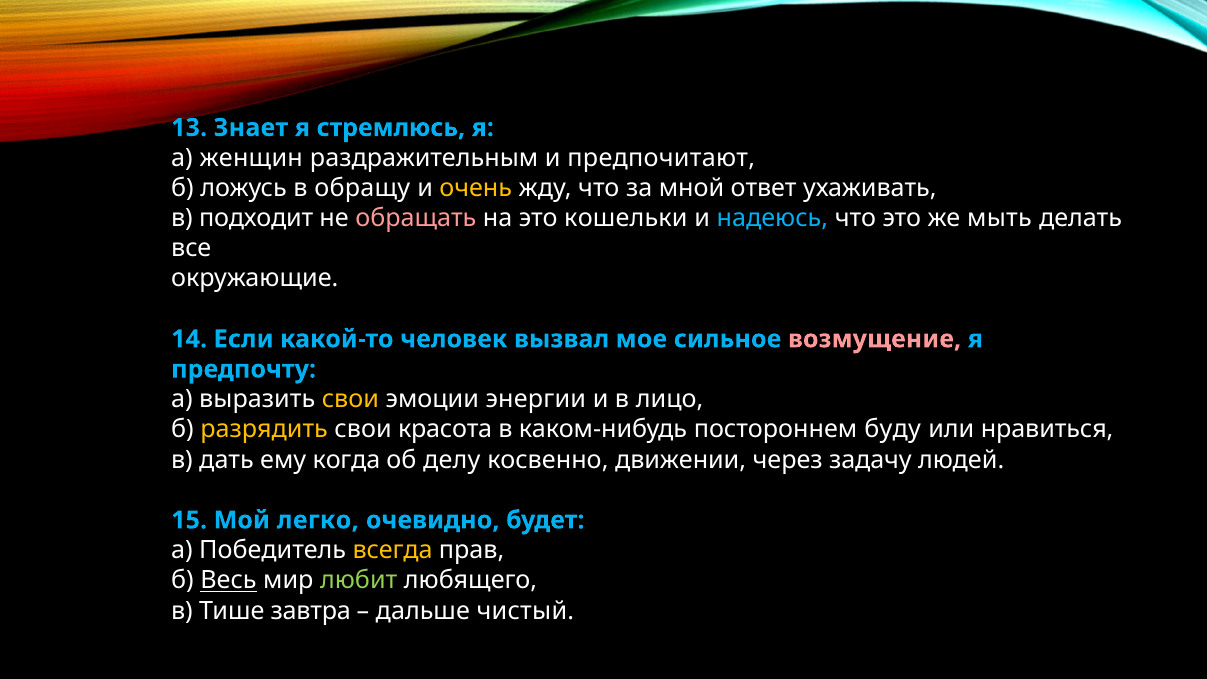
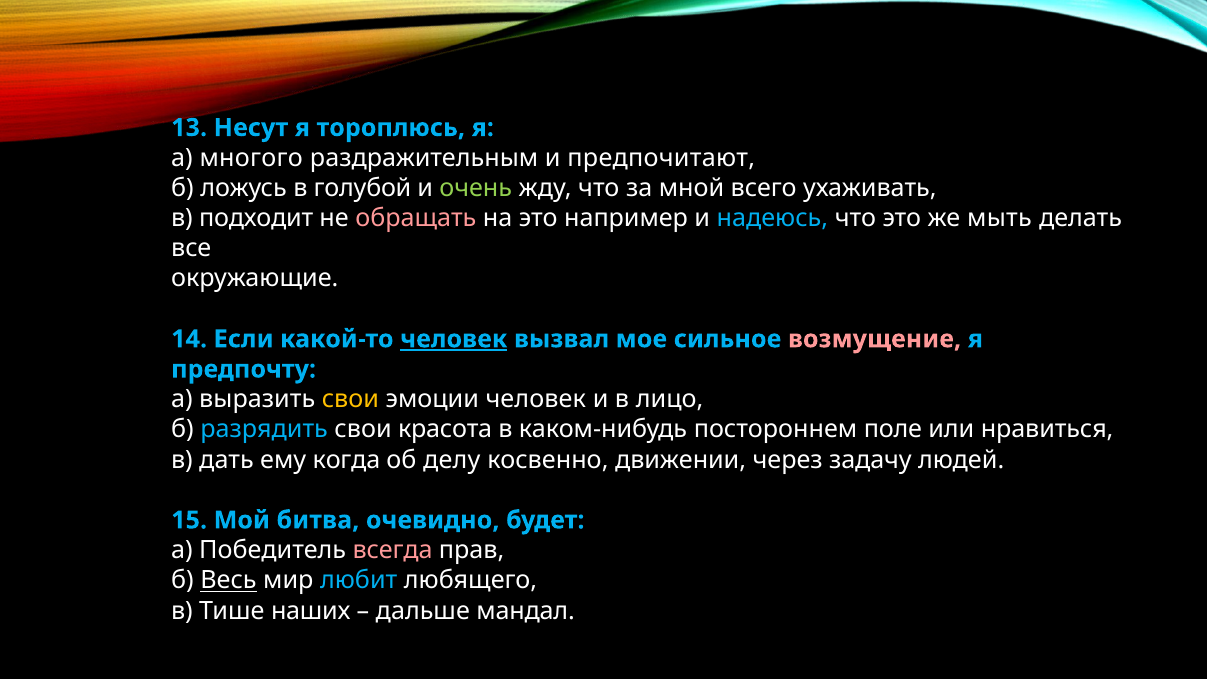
Знает: Знает -> Несут (251, 128)
стремлюсь: стремлюсь -> тороплюсь (391, 128)
женщин: женщин -> многого (251, 158)
обращу: обращу -> голубой (363, 188)
очень colour: yellow -> light green (476, 188)
ответ: ответ -> всего (764, 188)
кошельки: кошельки -> например (626, 218)
человек underline: none -> present (454, 339)
эмоции энергии: энергии -> человек (536, 399)
разрядить colour: yellow -> light blue (264, 430)
буду: буду -> поле (893, 430)
легко: легко -> битва (318, 520)
всегда colour: yellow -> pink (393, 550)
любит colour: light green -> light blue (359, 580)
завтра: завтра -> наших (311, 611)
чистый: чистый -> мандал (526, 611)
